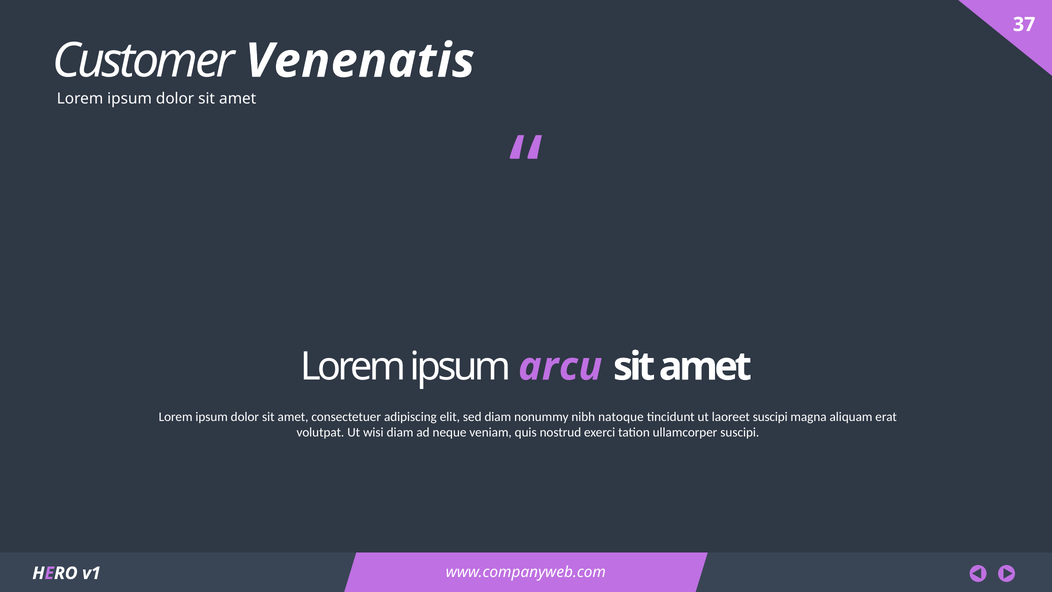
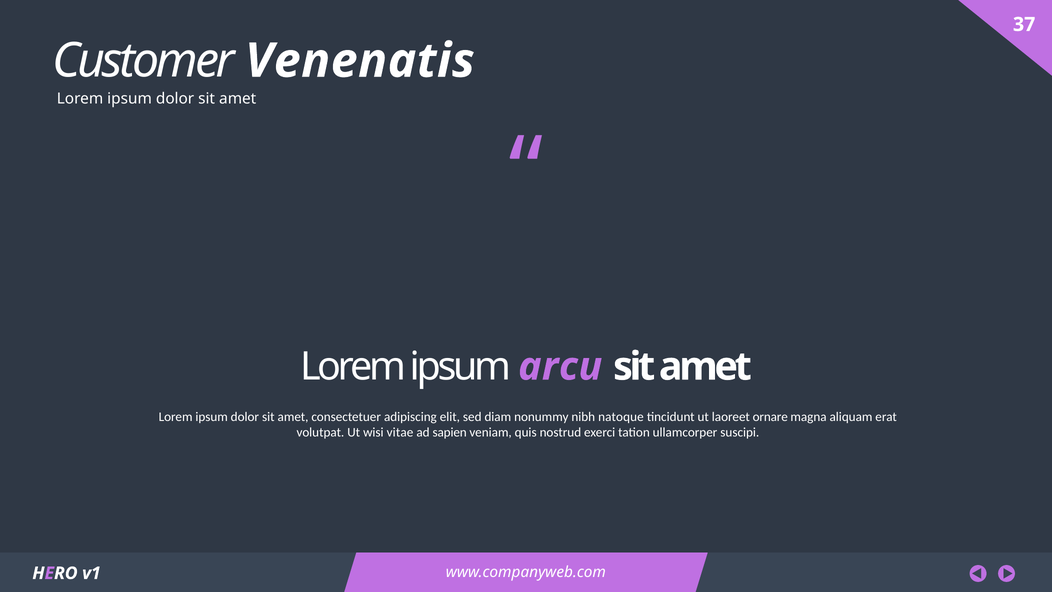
laoreet suscipi: suscipi -> ornare (770, 417)
wisi diam: diam -> vitae (400, 432)
neque: neque -> sapien (450, 432)
